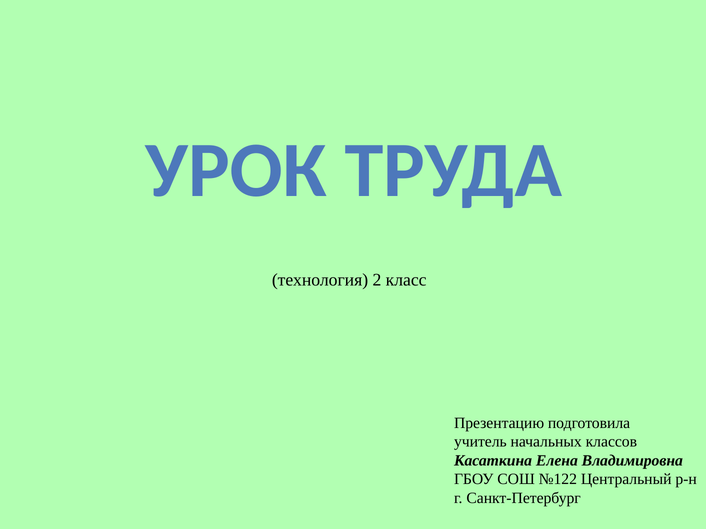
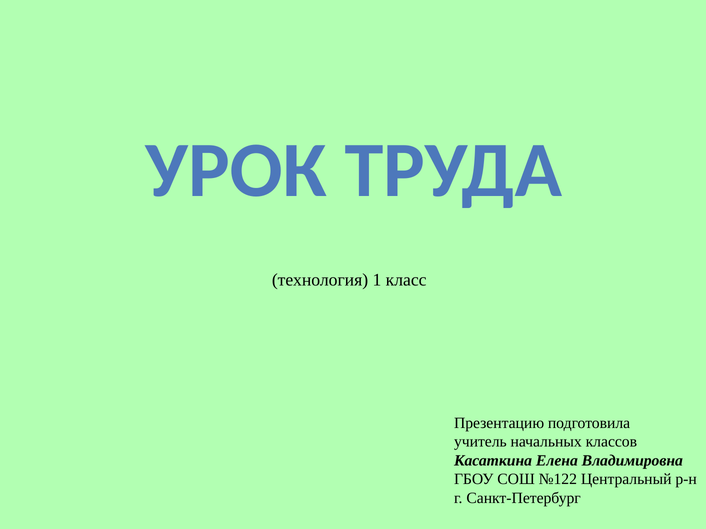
2: 2 -> 1 (377, 280)
